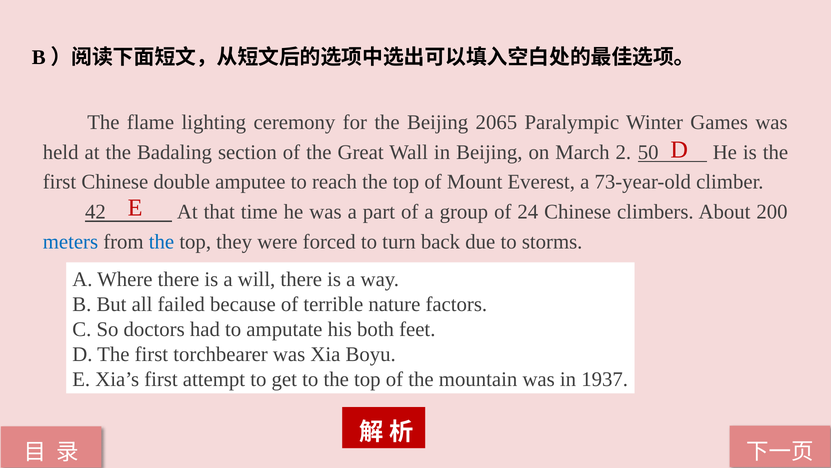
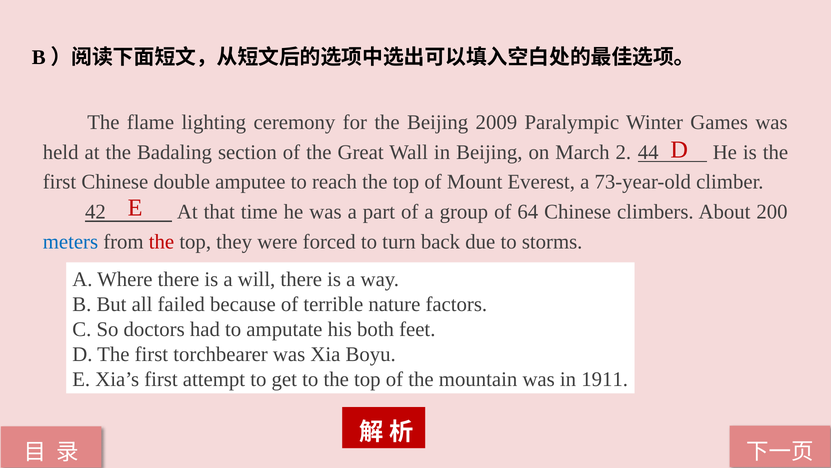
2065: 2065 -> 2009 (496, 122)
50: 50 -> 44 (648, 152)
24: 24 -> 64 (528, 212)
the colour: blue -> red (161, 242)
1937: 1937 -> 1911 (605, 379)
